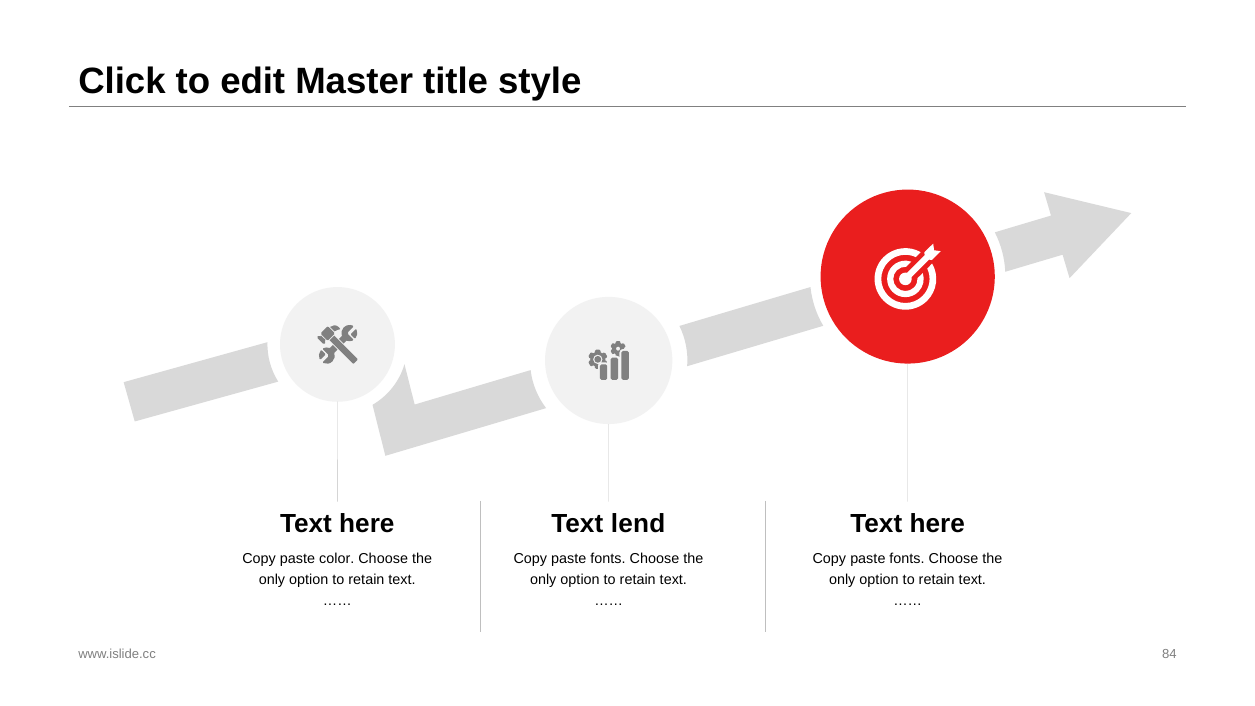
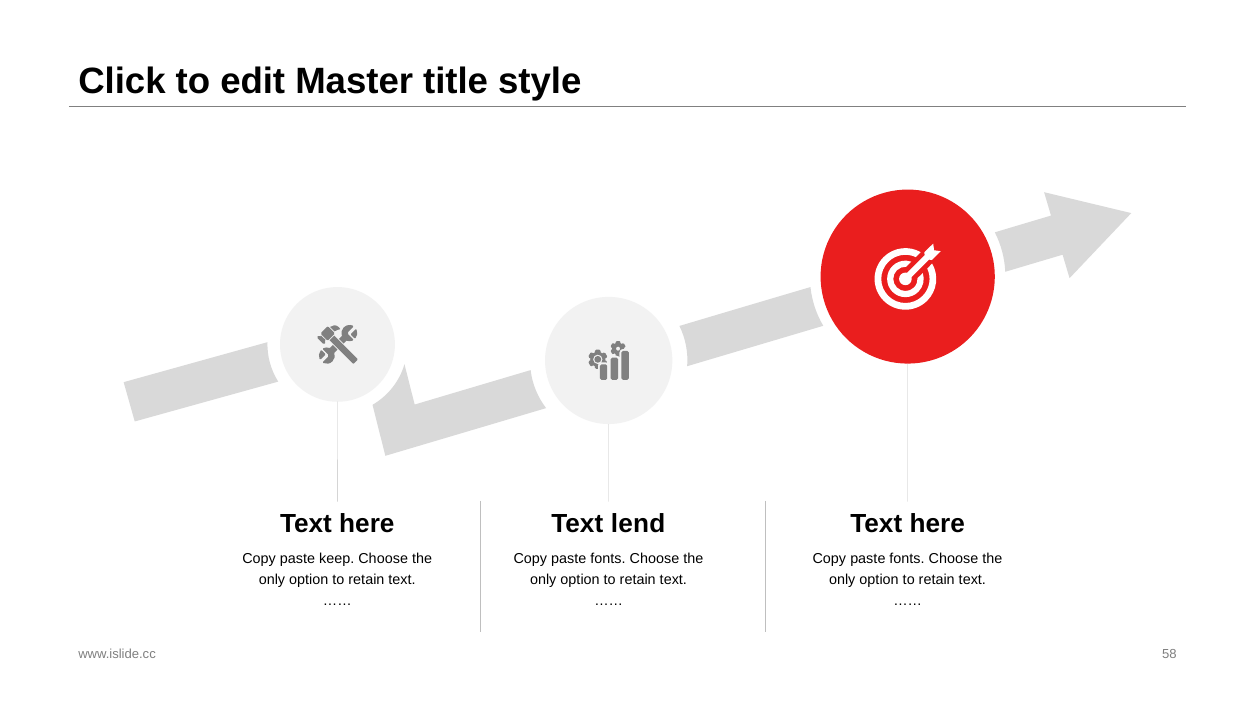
color: color -> keep (337, 559)
84: 84 -> 58 (1169, 654)
